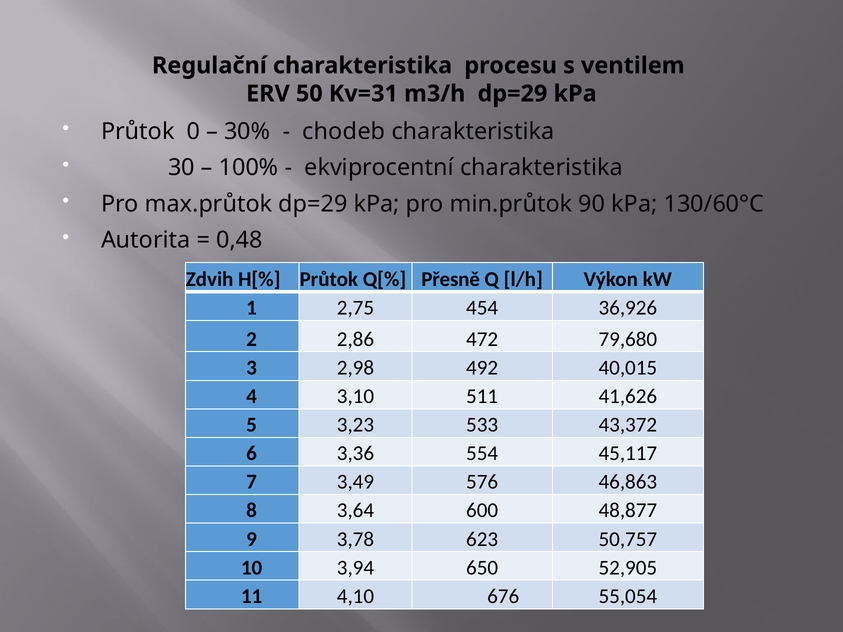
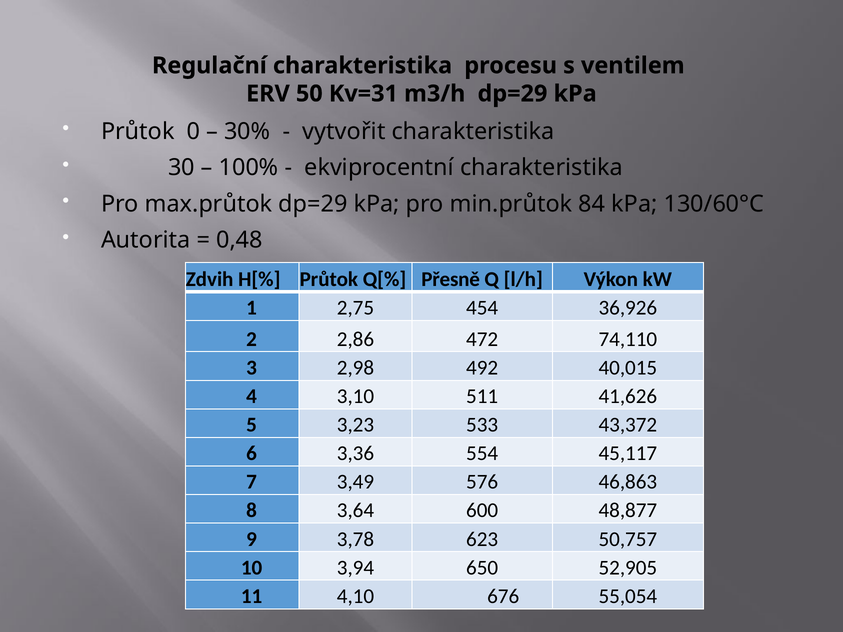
chodeb: chodeb -> vytvořit (344, 131)
90: 90 -> 84 (592, 204)
79,680: 79,680 -> 74,110 (628, 339)
